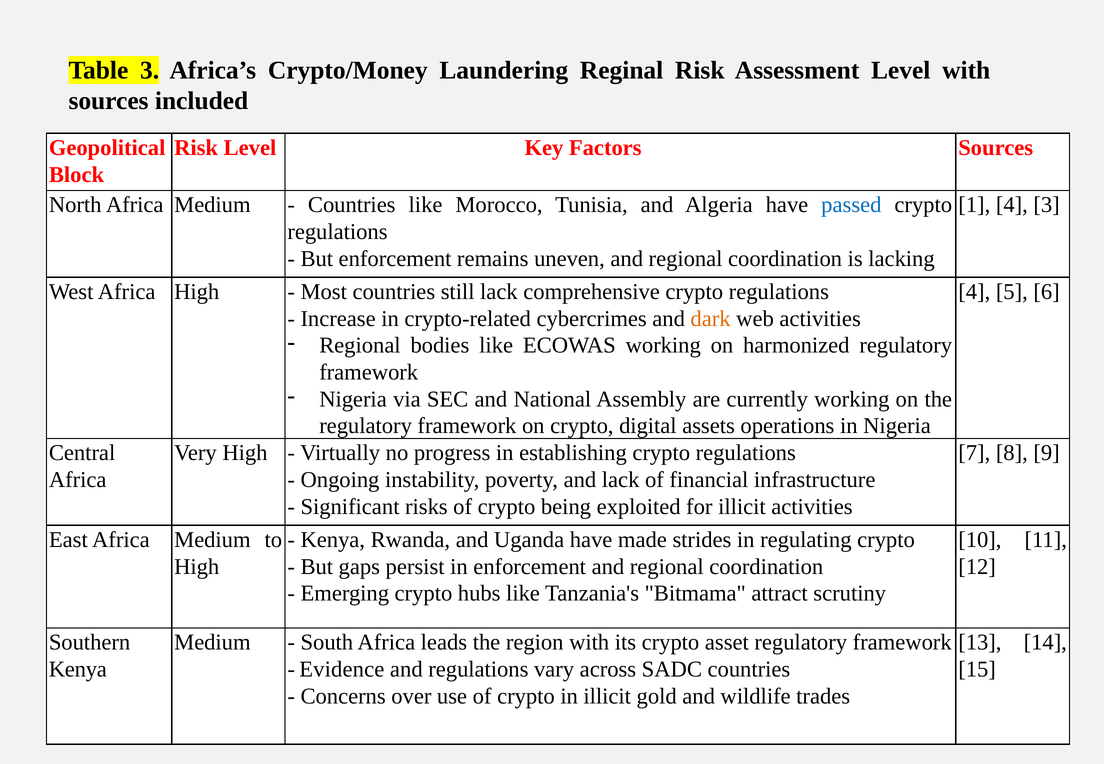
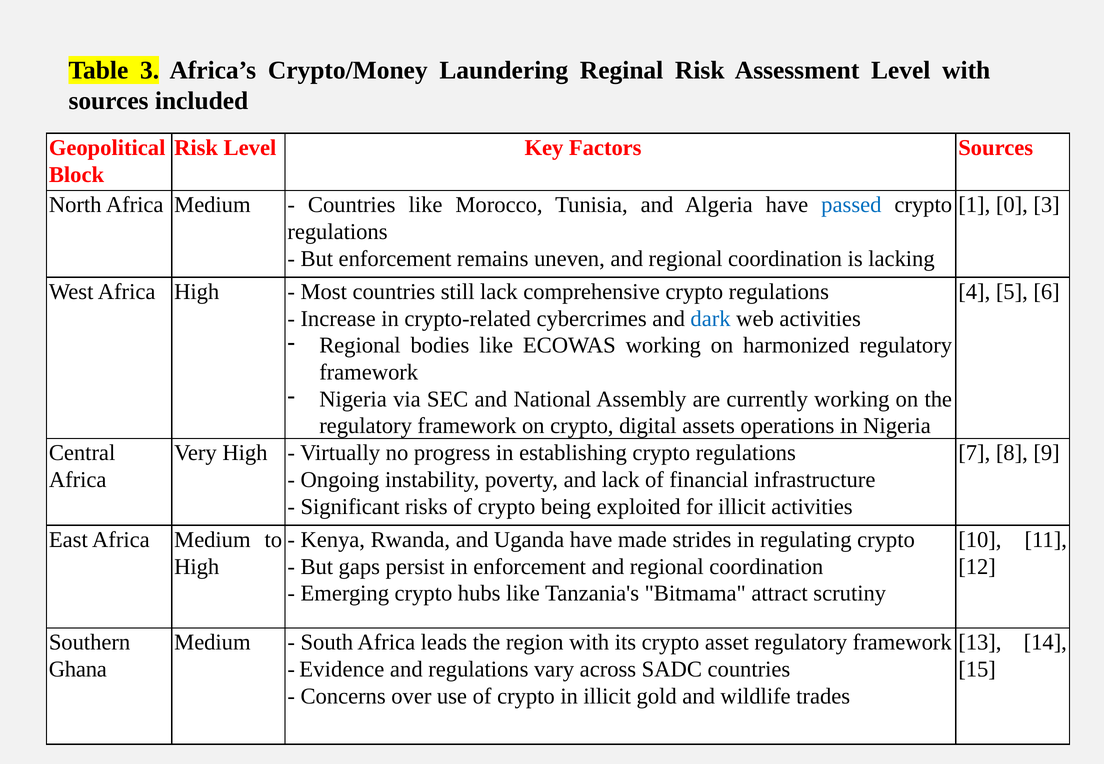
1 4: 4 -> 0 (1012, 205)
dark colour: orange -> blue (711, 319)
Kenya: Kenya -> Ghana (78, 670)
